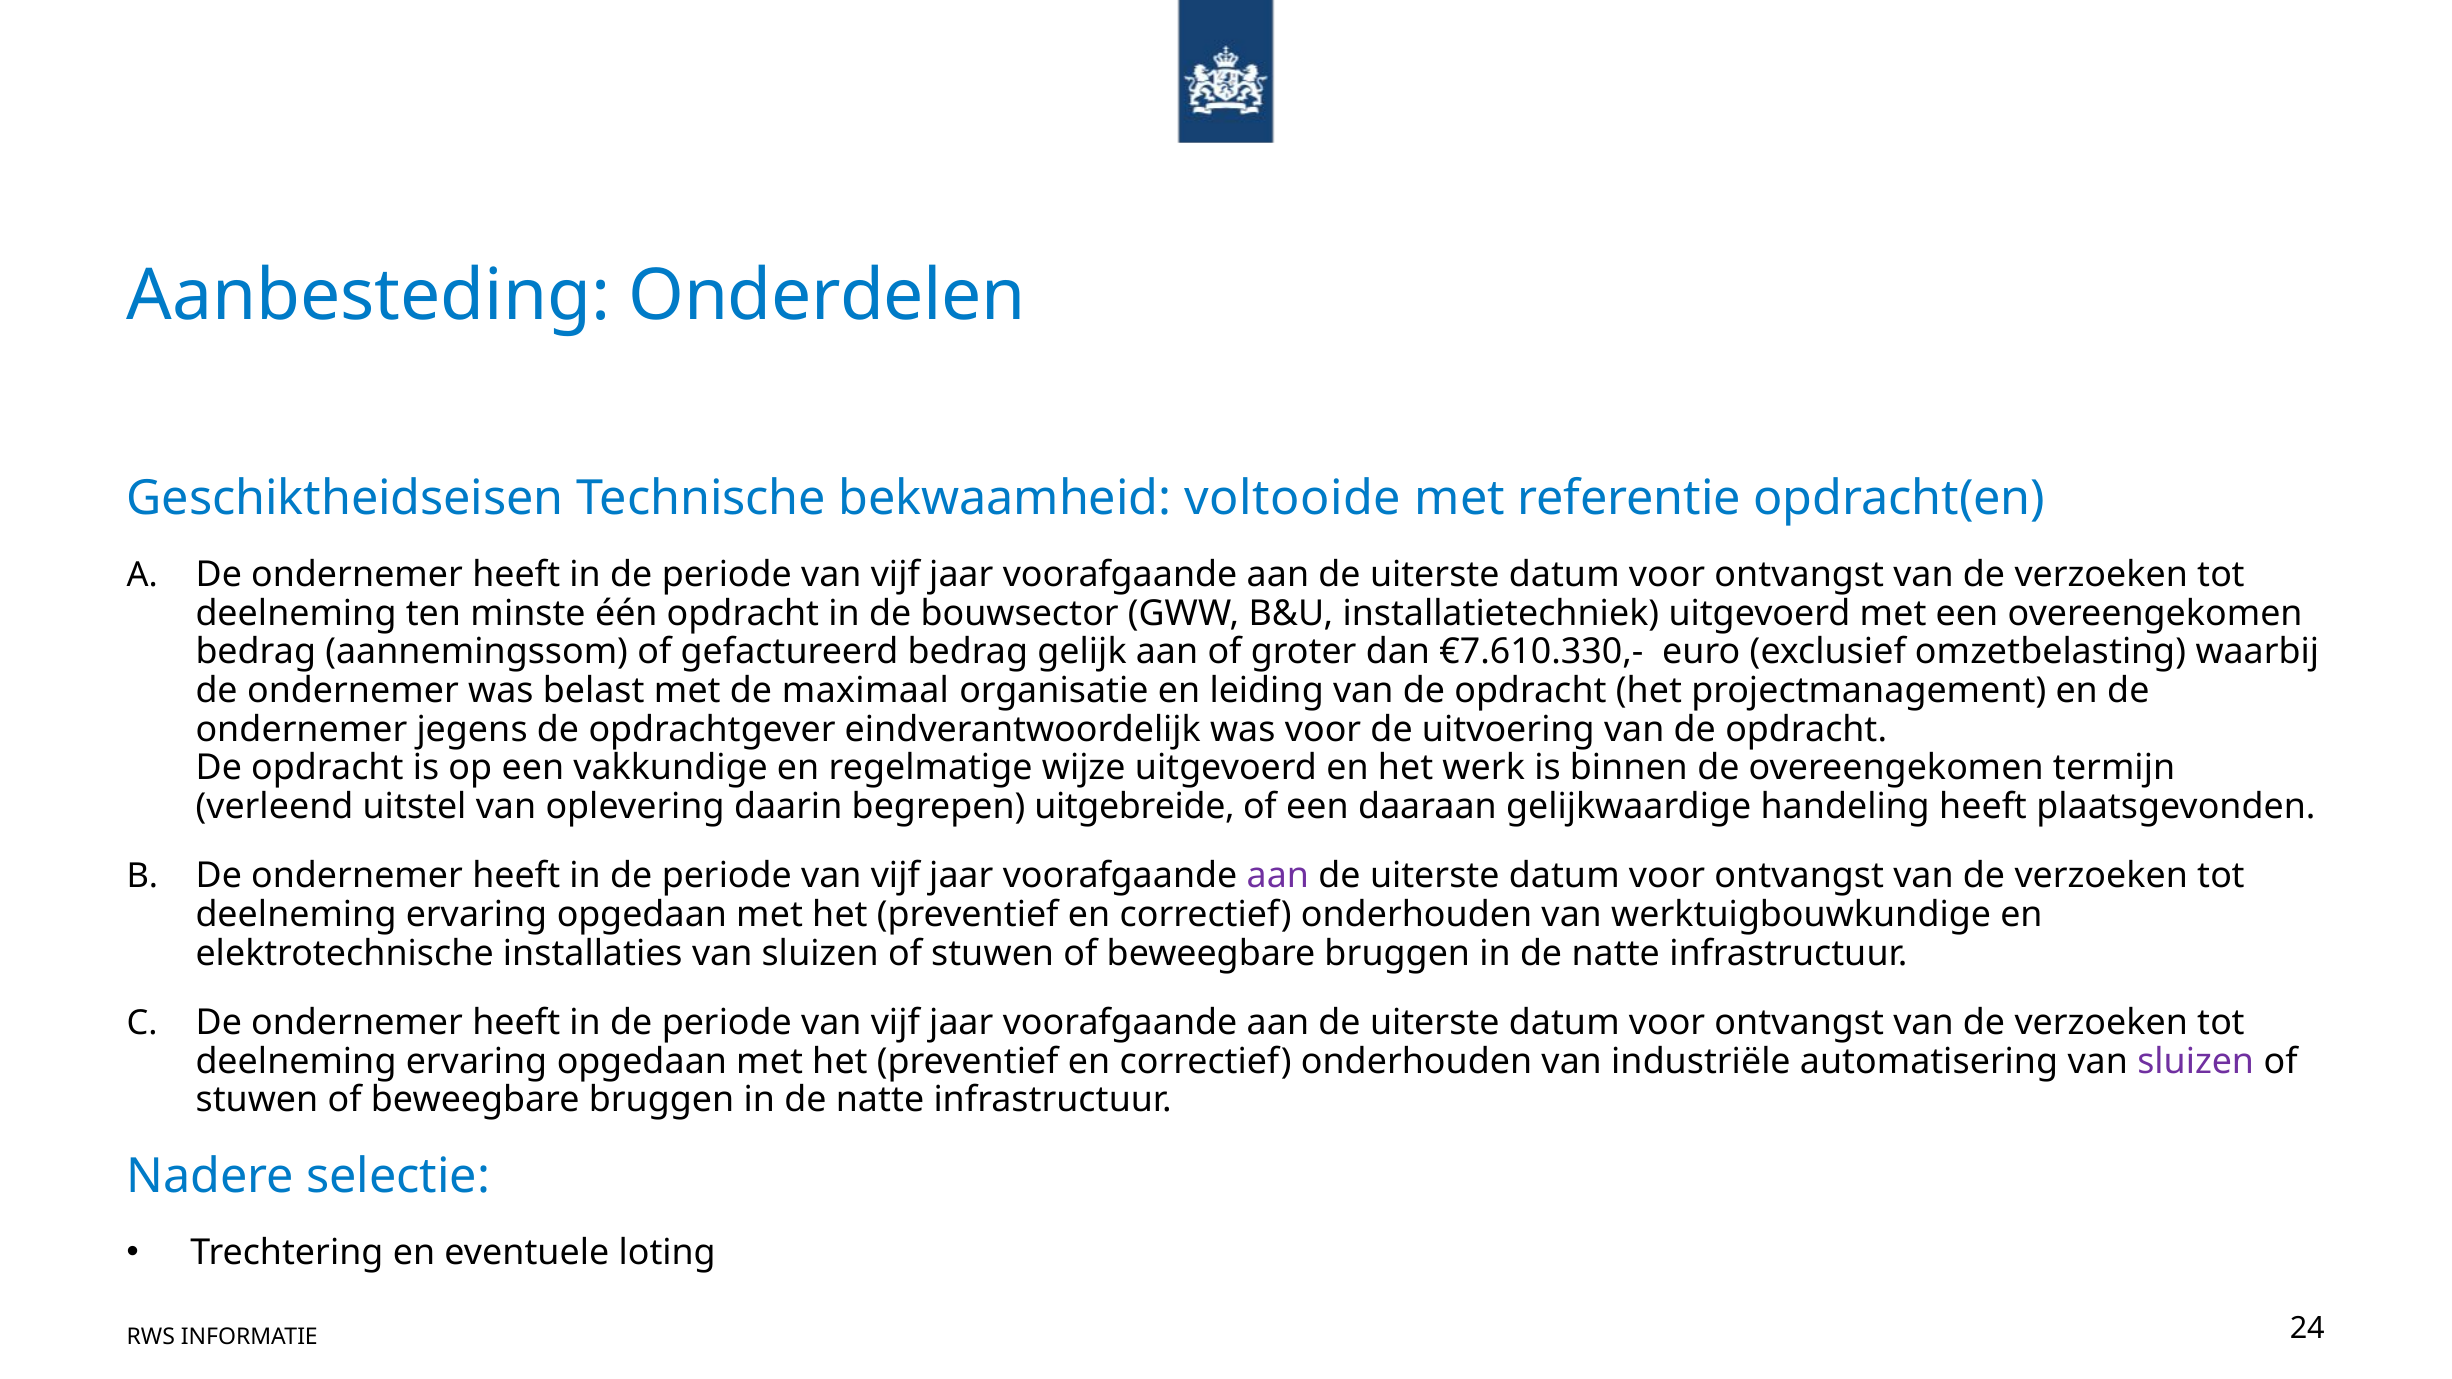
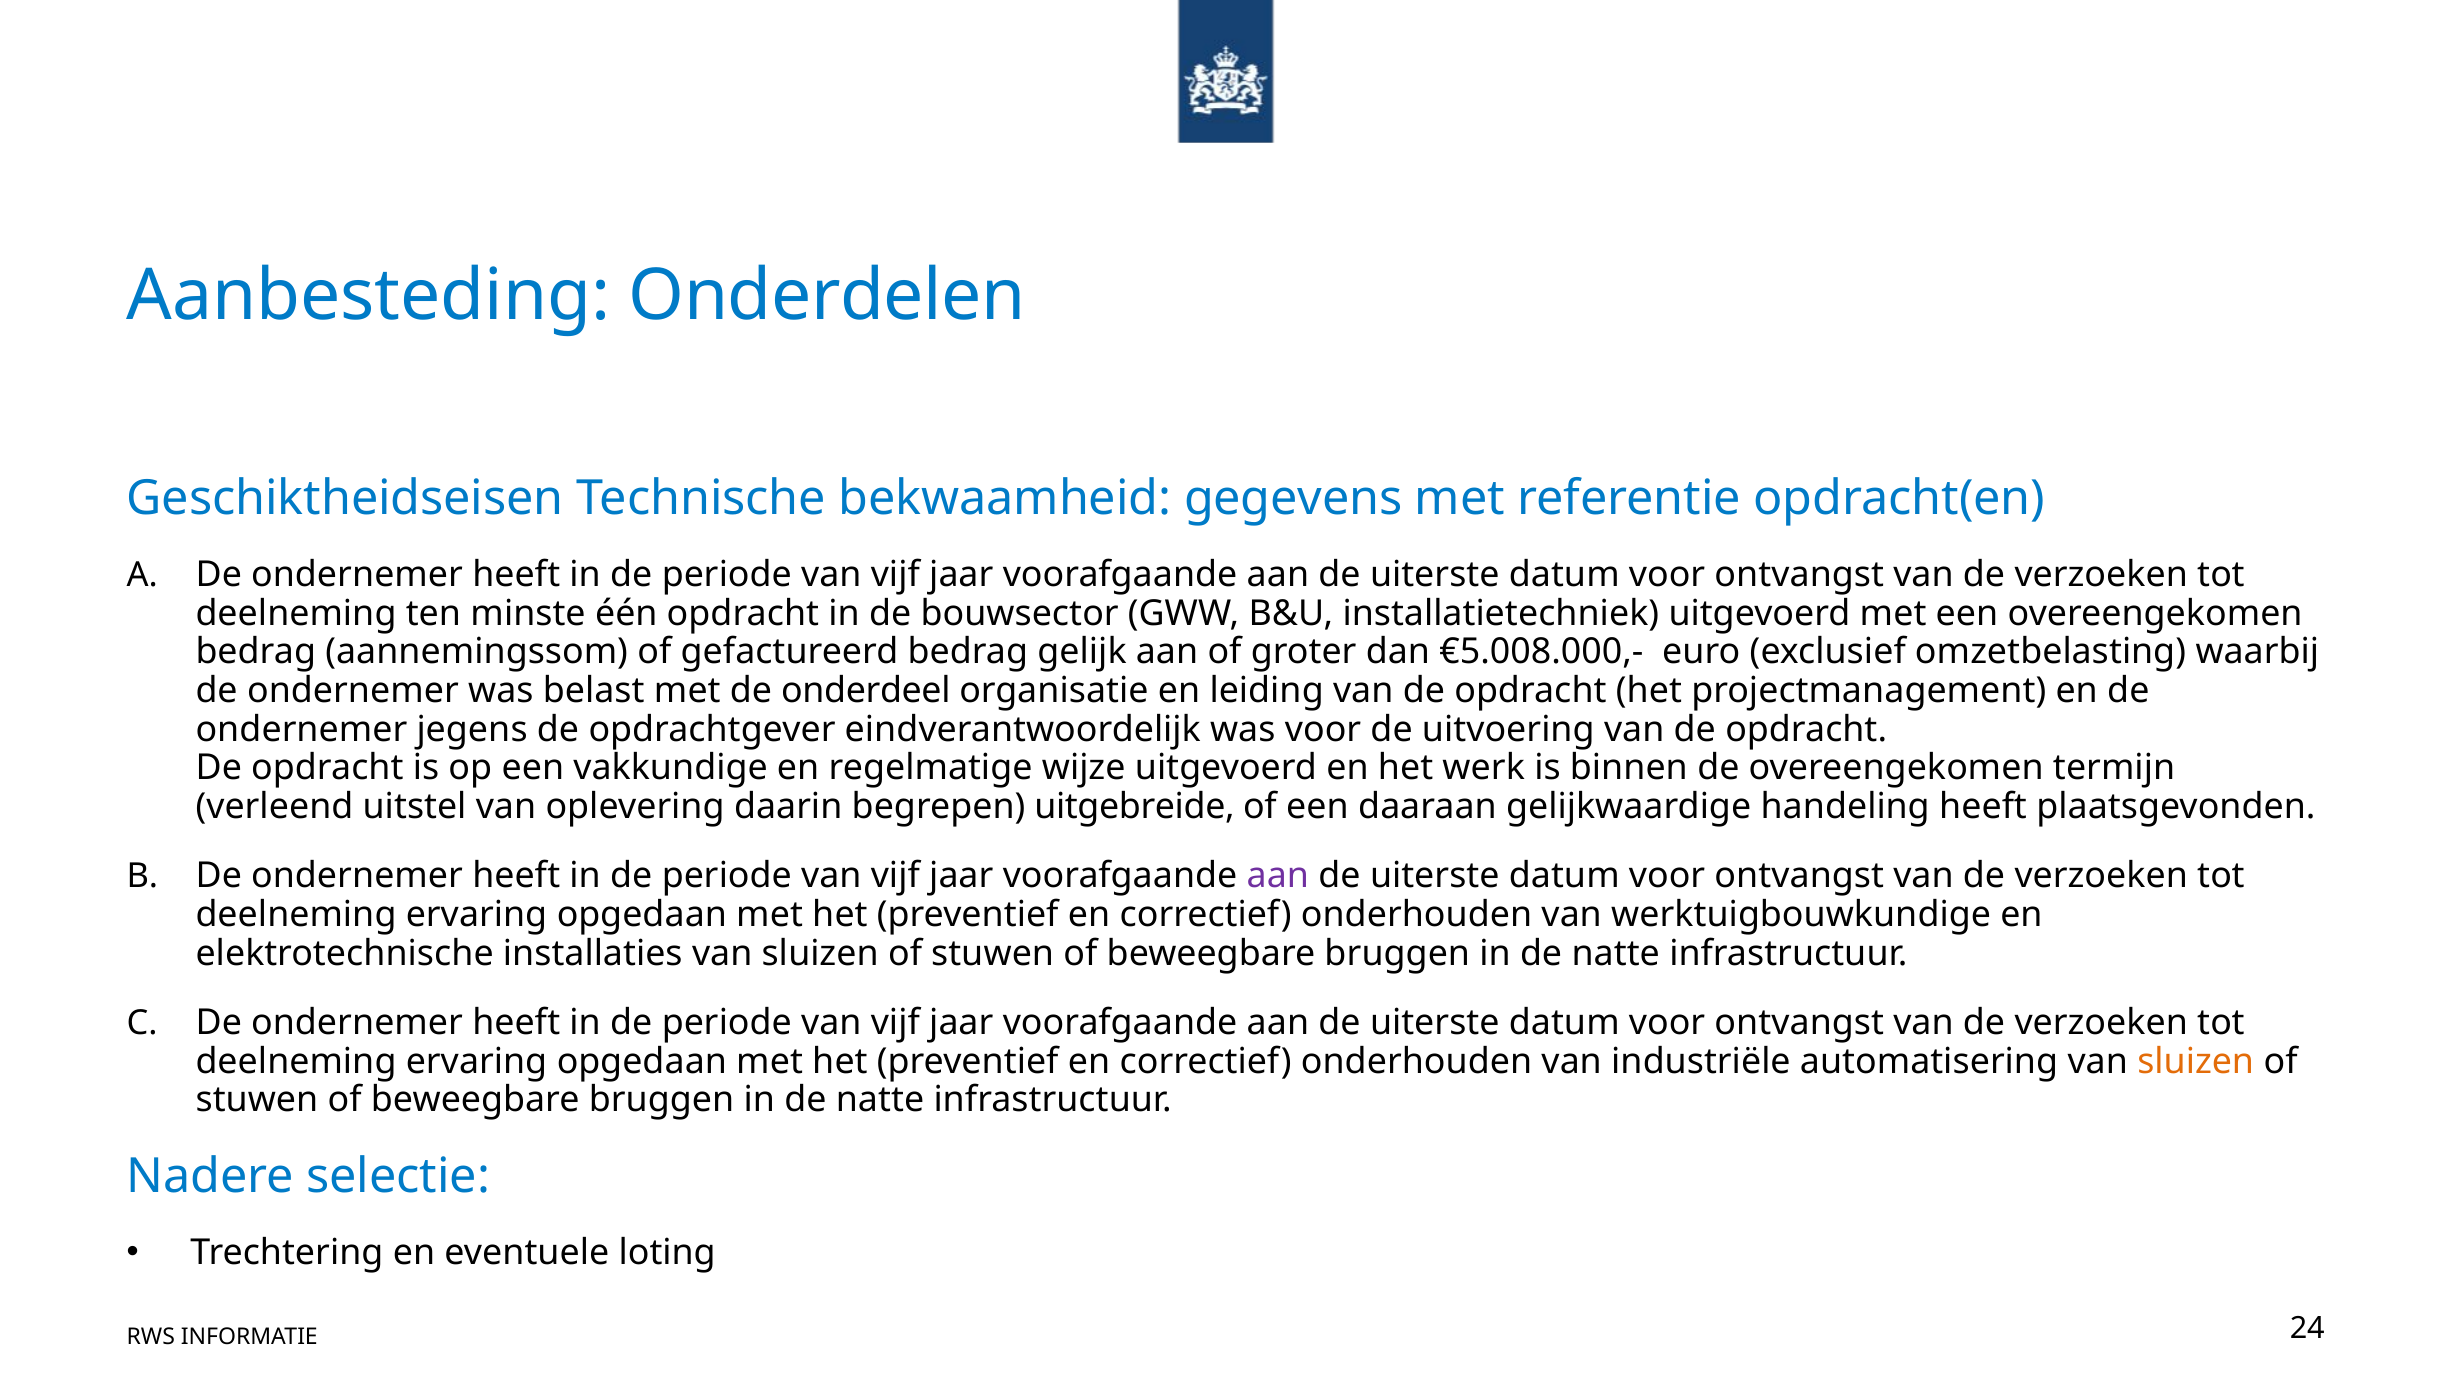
voltooide: voltooide -> gegevens (1293, 499)
€7.610.330,-: €7.610.330,- -> €5.008.000,- (1541, 652)
maximaal: maximaal -> onderdeel (866, 691)
sluizen colour: purple -> orange (2196, 1061)
